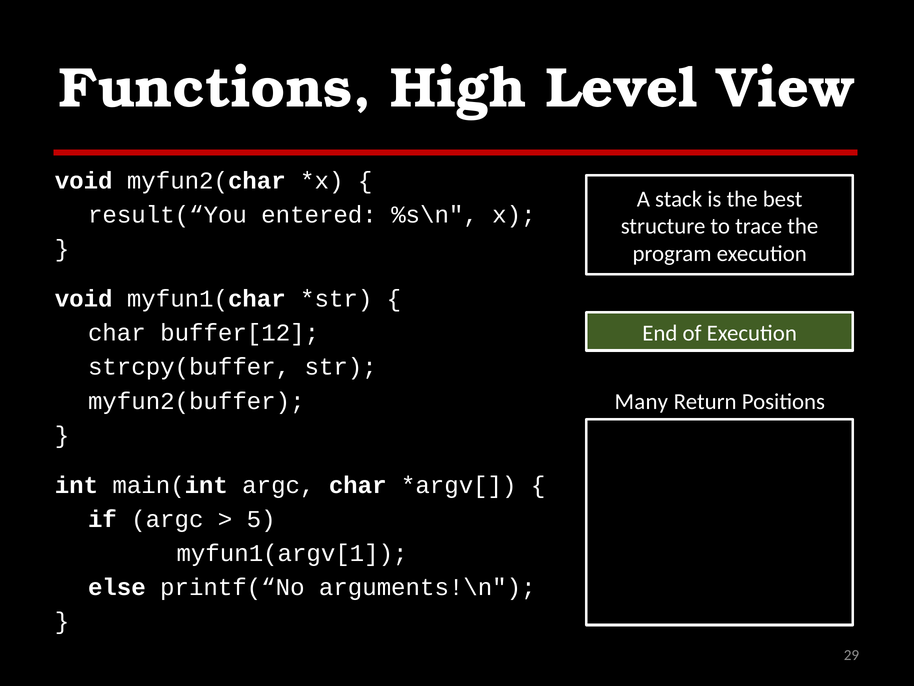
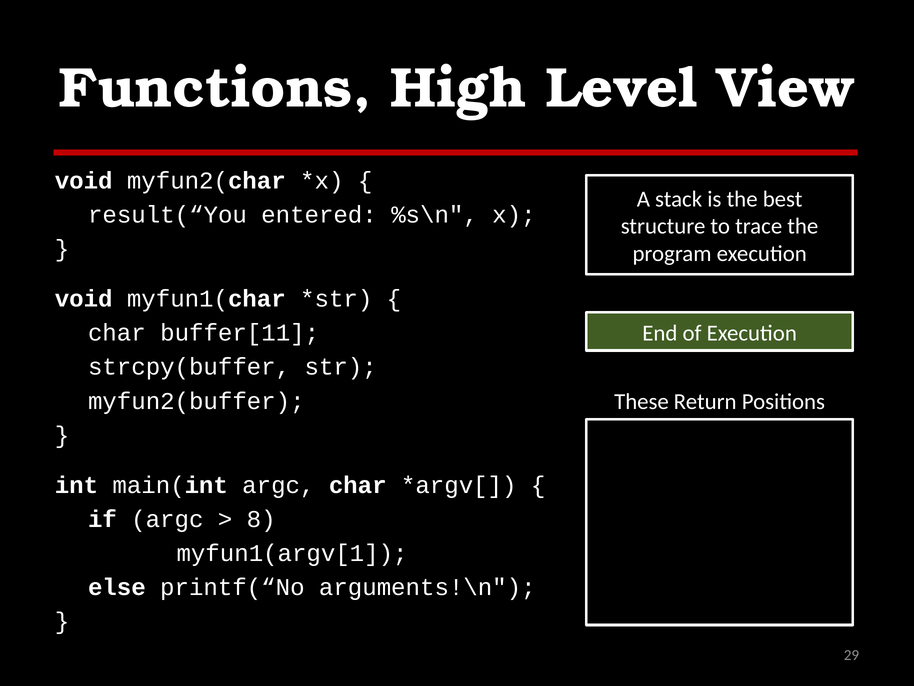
buffer[12: buffer[12 -> buffer[11 (240, 333)
Many: Many -> These (641, 401)
5: 5 -> 8 (261, 519)
